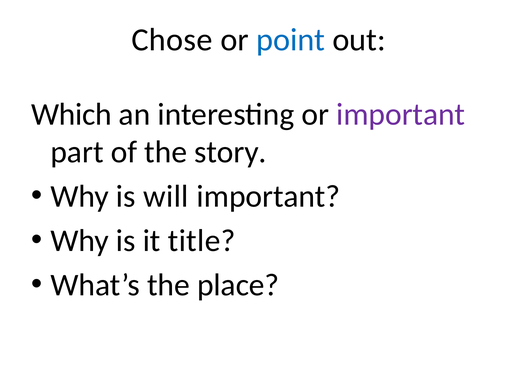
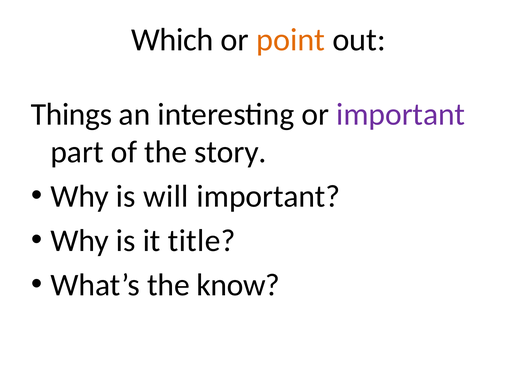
Chose: Chose -> Which (172, 40)
point colour: blue -> orange (291, 40)
Which: Which -> Things (71, 114)
place: place -> know (238, 285)
